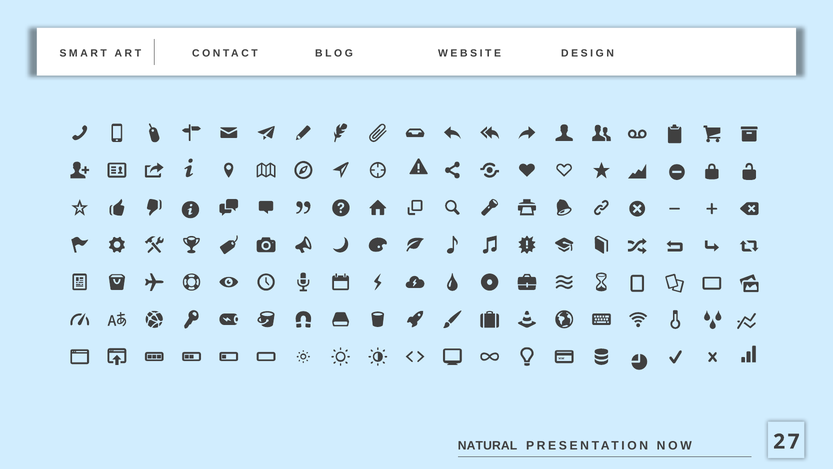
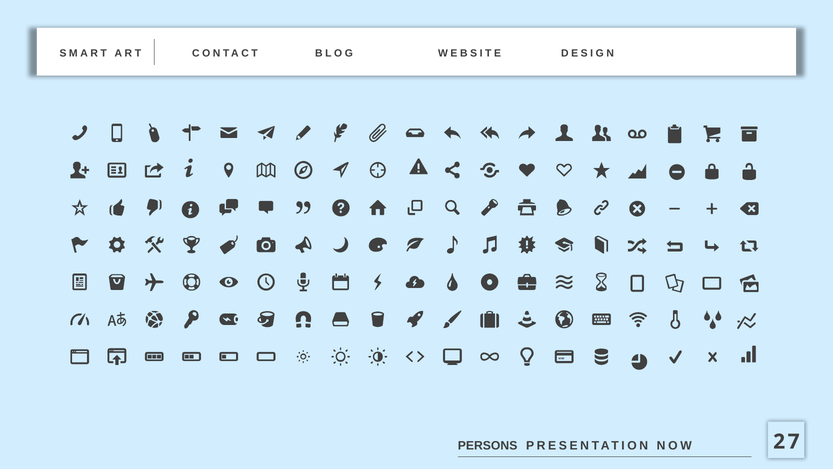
NATURAL: NATURAL -> PERSONS (488, 445)
